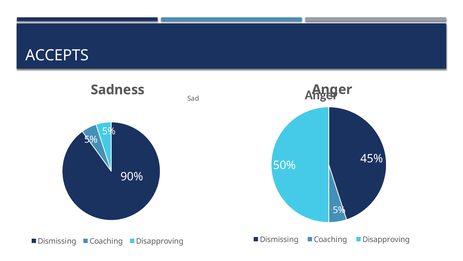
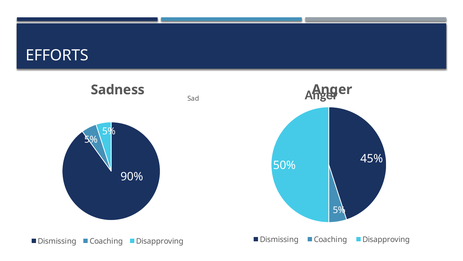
ACCEPTS: ACCEPTS -> EFFORTS (57, 55)
